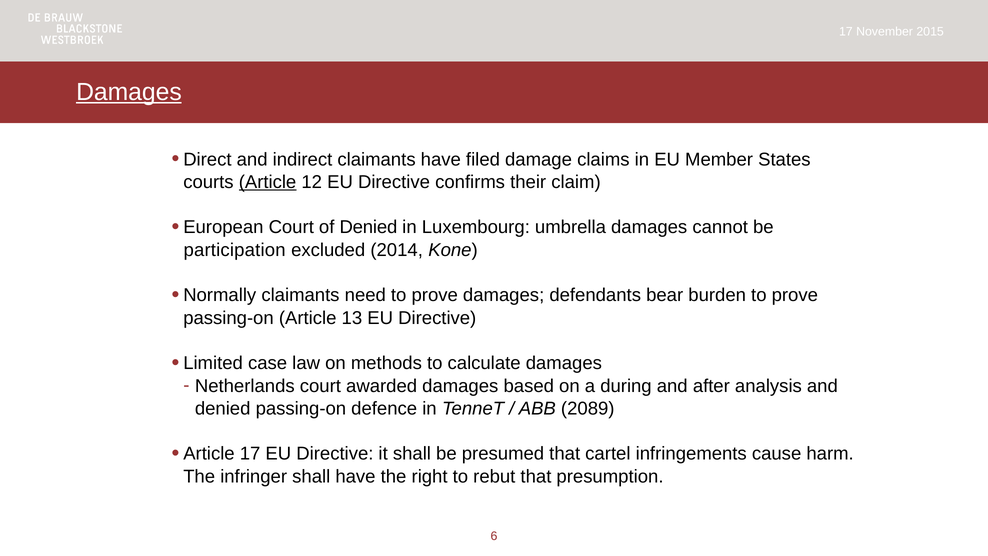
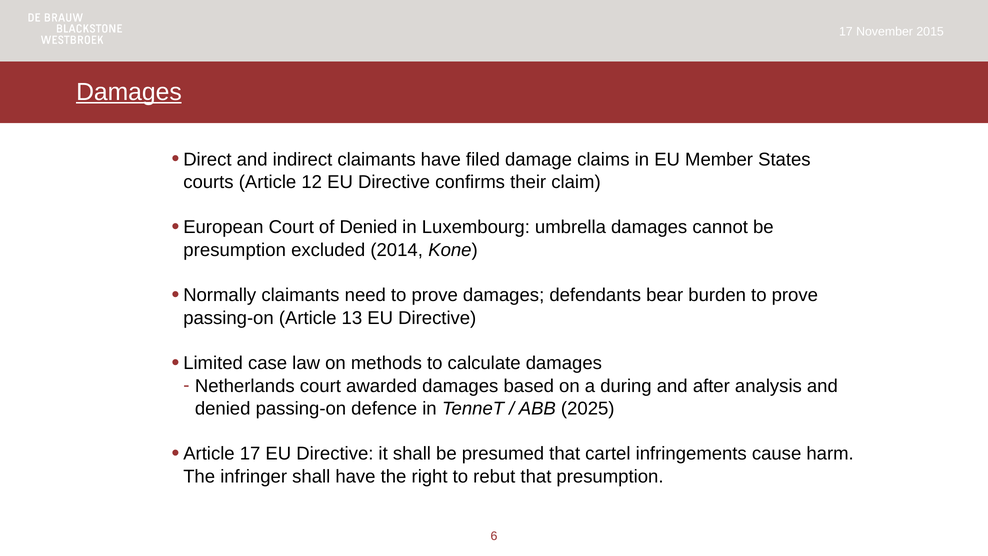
Article underline: present -> none (268, 182)
participation: participation -> presumption (235, 250)
2089: 2089 -> 2025 (588, 408)
